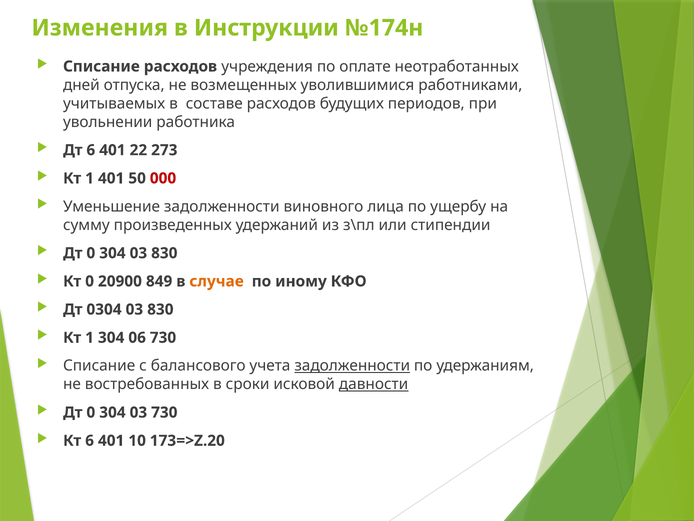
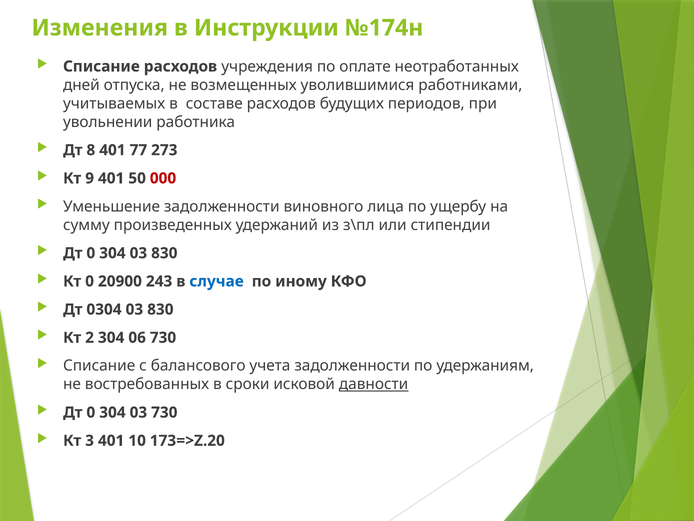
Дт 6: 6 -> 8 (91, 150)
22: 22 -> 77 (138, 150)
1: 1 -> 9 (90, 178)
849: 849 -> 243 (159, 281)
случае colour: orange -> blue (217, 281)
1: 1 -> 2 (90, 337)
задолженности underline: present -> none (352, 365)
Кт 6: 6 -> 3 (90, 440)
